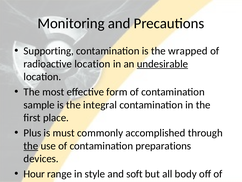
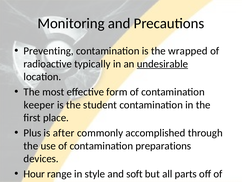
Supporting: Supporting -> Preventing (49, 51)
radioactive location: location -> typically (92, 64)
sample: sample -> keeper (39, 105)
integral: integral -> student (100, 105)
must: must -> after (64, 133)
the underline: present -> none (31, 145)
body: body -> parts (186, 173)
